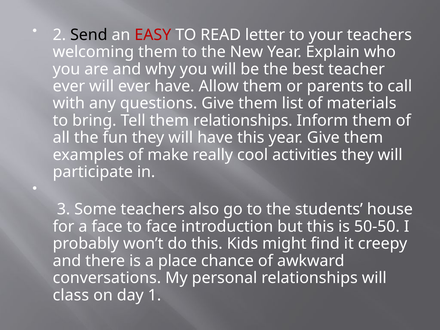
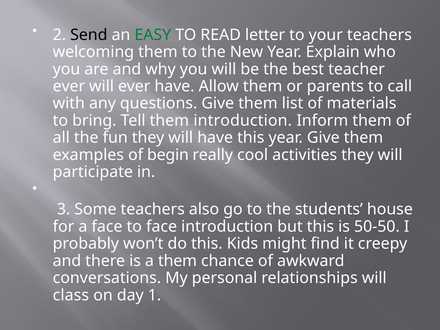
EASY colour: red -> green (153, 35)
them relationships: relationships -> introduction (243, 121)
make: make -> begin (168, 155)
a place: place -> them (178, 261)
